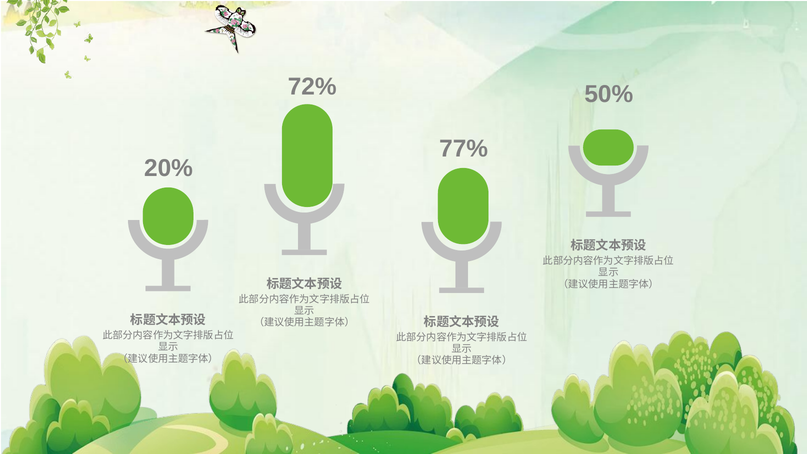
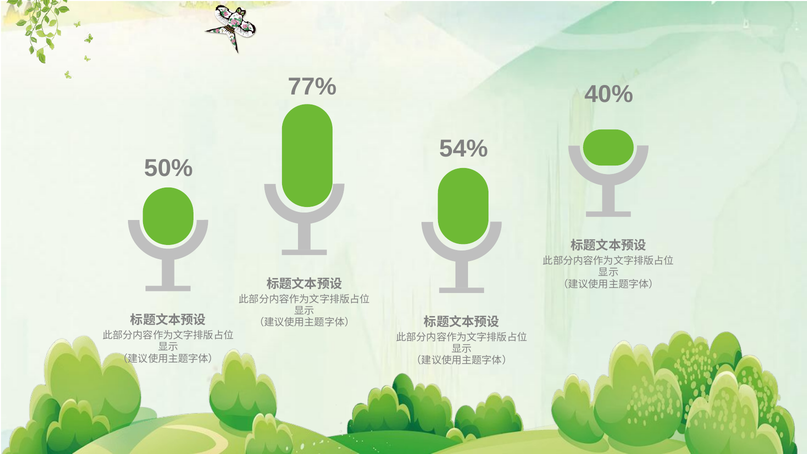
72%: 72% -> 77% (312, 87)
50%: 50% -> 40% (609, 94)
77%: 77% -> 54% (464, 149)
20%: 20% -> 50% (169, 168)
